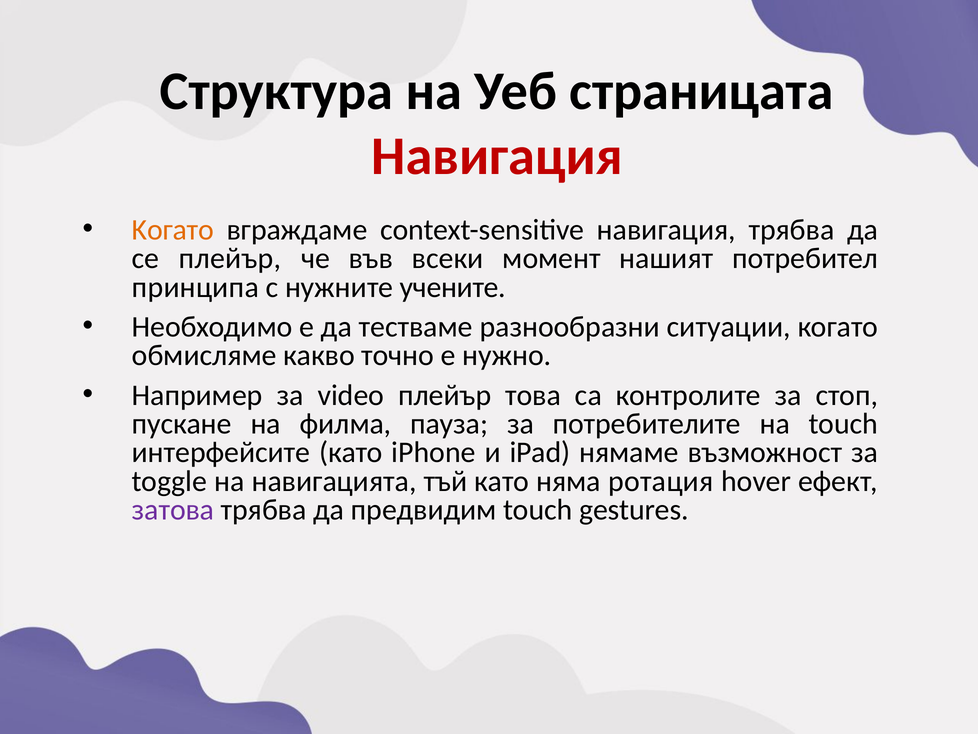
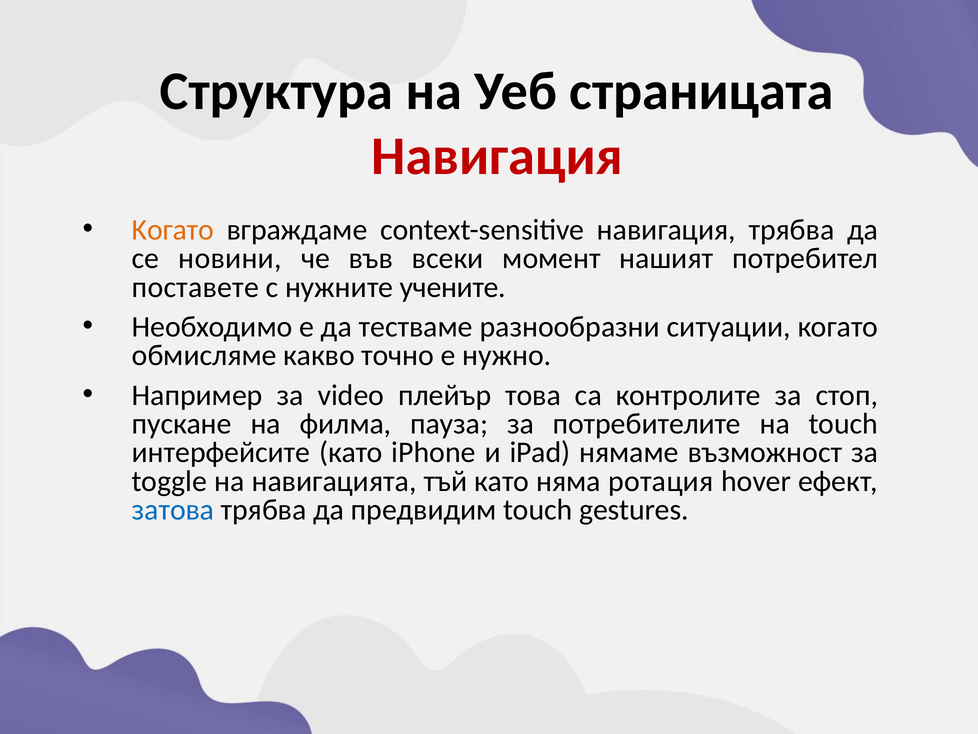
се плейър: плейър -> новини (230, 258)
принципа: принципа -> поставете (195, 287)
затова colour: purple -> blue (173, 510)
